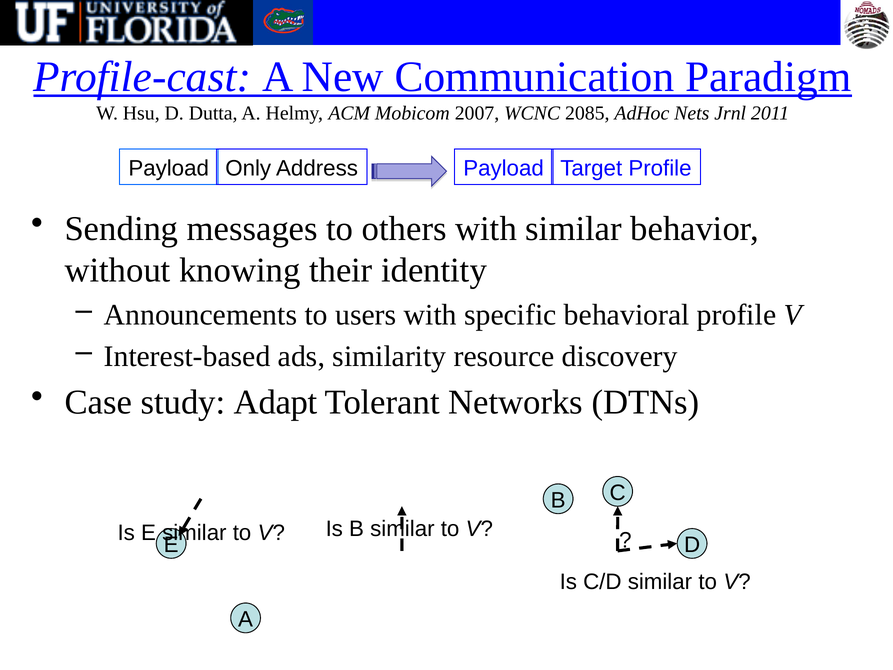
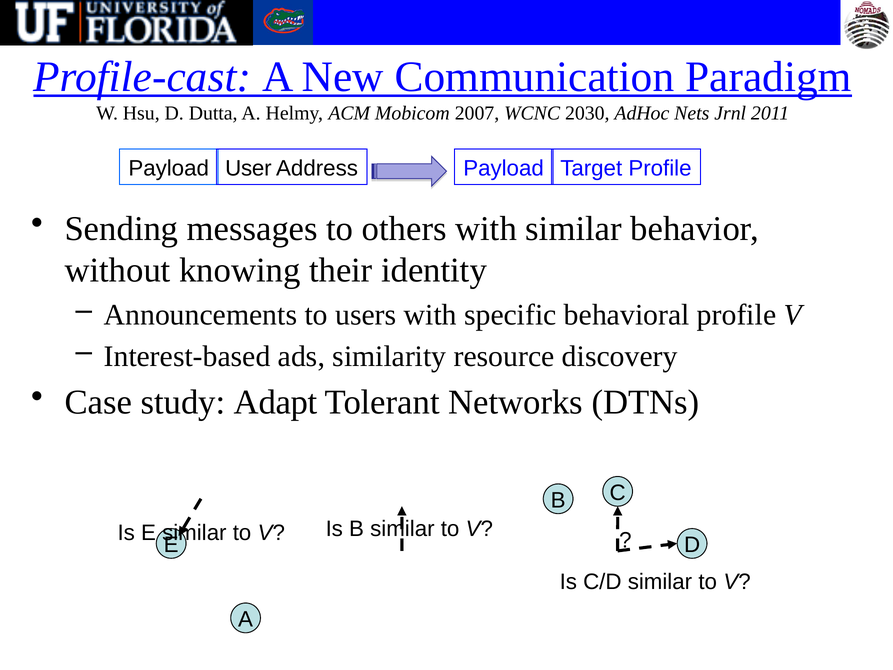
2085: 2085 -> 2030 (587, 113)
Only: Only -> User (248, 168)
